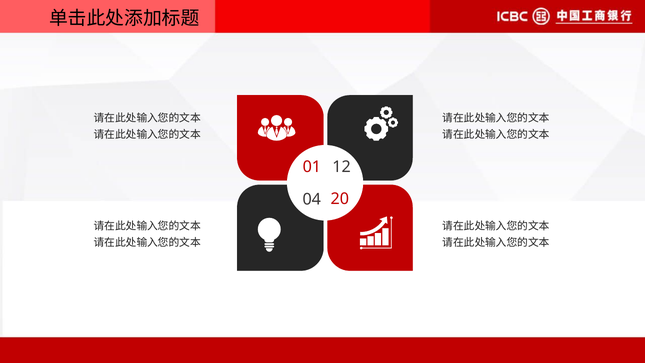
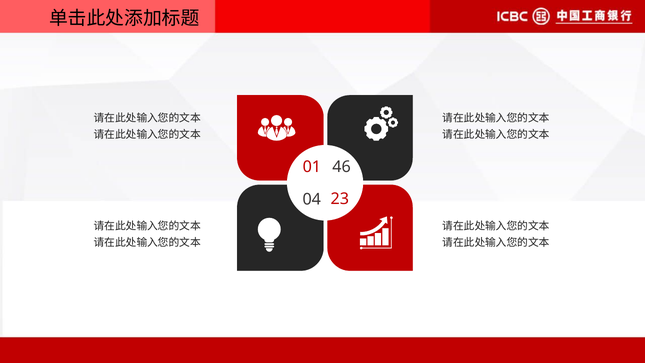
12: 12 -> 46 (342, 167)
20: 20 -> 23 (340, 199)
